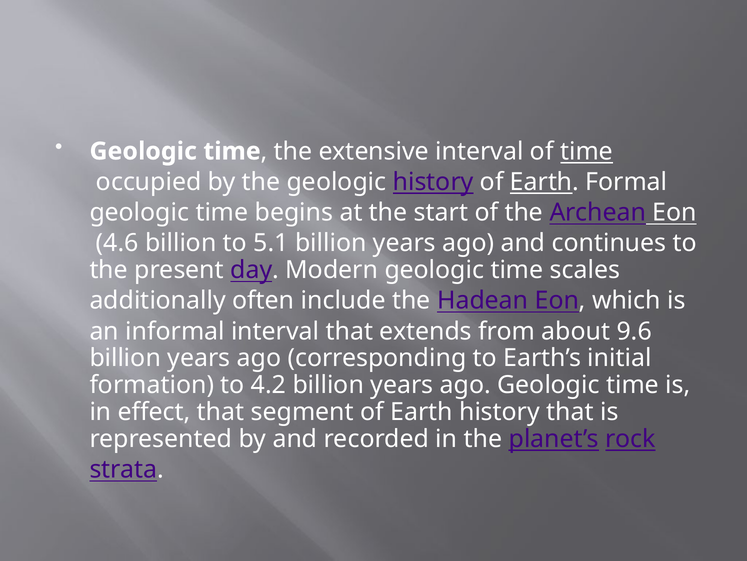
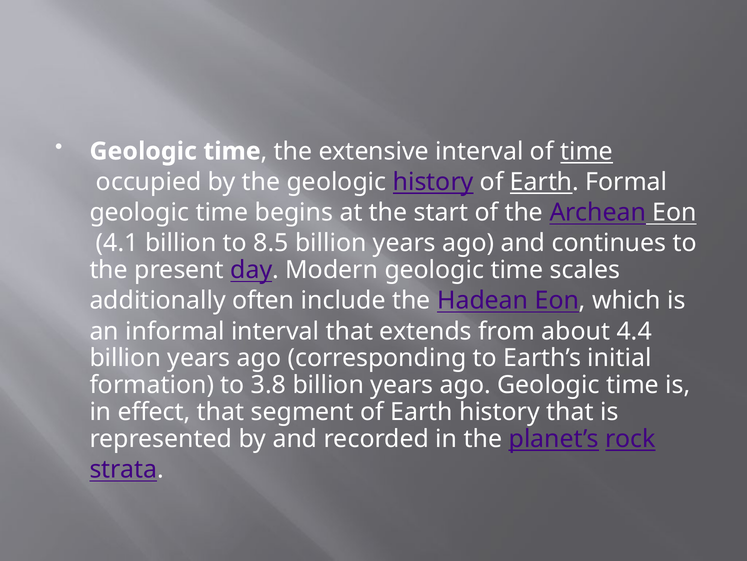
4.6: 4.6 -> 4.1 (117, 243)
5.1: 5.1 -> 8.5 (271, 243)
9.6: 9.6 -> 4.4 (634, 331)
4.2: 4.2 -> 3.8 (269, 385)
